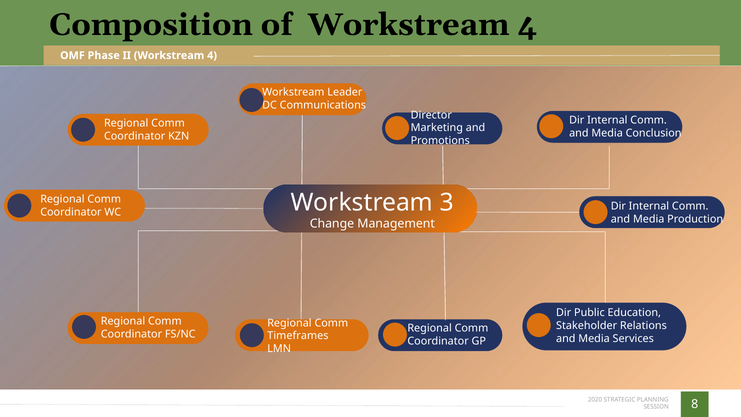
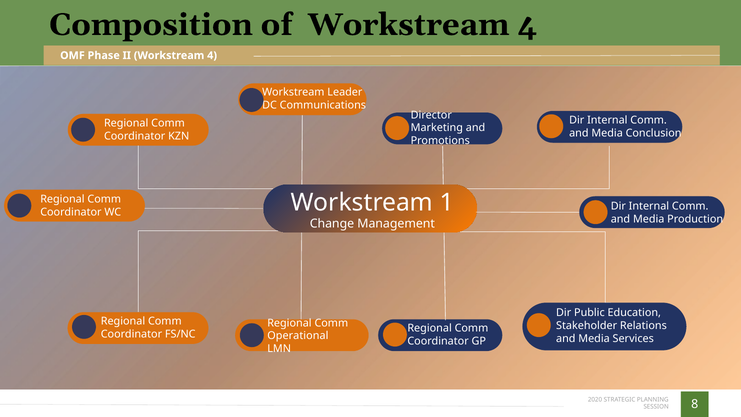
3: 3 -> 1 (447, 202)
Timeframes: Timeframes -> Operational (298, 336)
